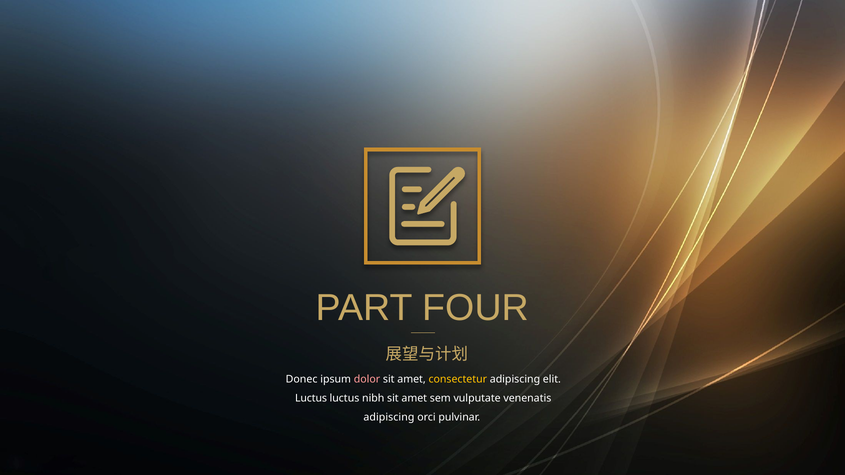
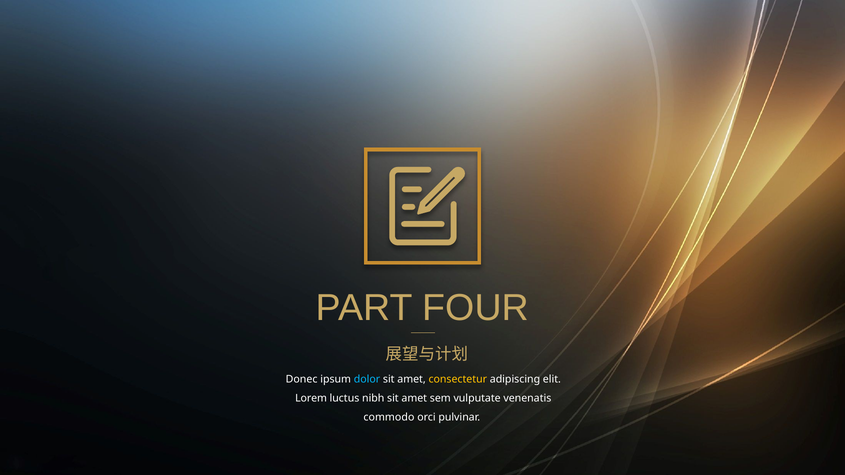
dolor colour: pink -> light blue (367, 379)
Luctus: Luctus -> Lorem (311, 399)
adipiscing: adipiscing -> commodo (389, 418)
